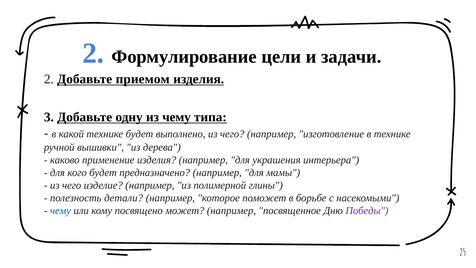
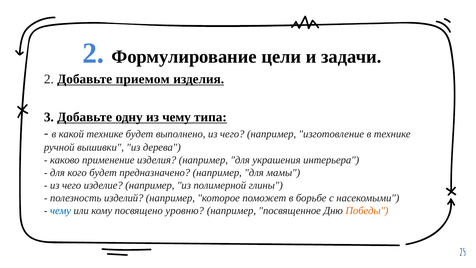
детали: детали -> изделий (124, 198)
может: может -> уровню (185, 211)
Победы colour: purple -> orange (367, 211)
